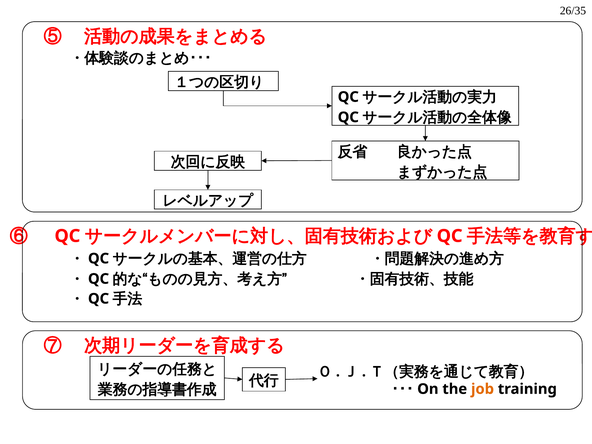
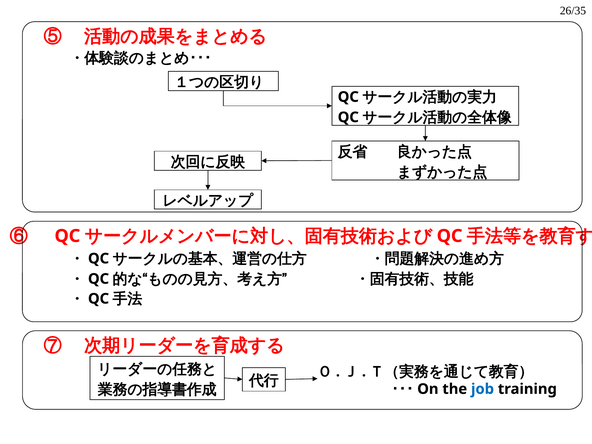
job colour: orange -> blue (483, 389)
